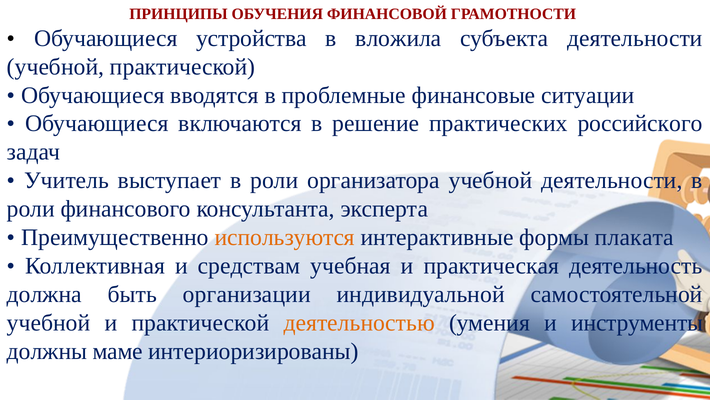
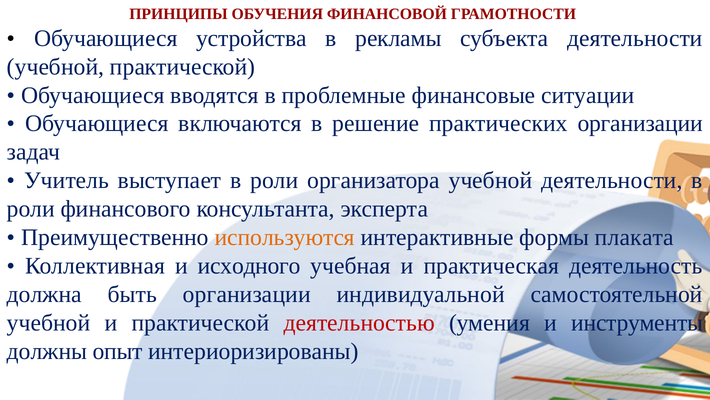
вложила: вложила -> рекламы (398, 38)
практических российского: российского -> организации (640, 123)
средствам: средствам -> исходного (249, 265)
деятельностью colour: orange -> red (359, 322)
маме: маме -> опыт (118, 351)
